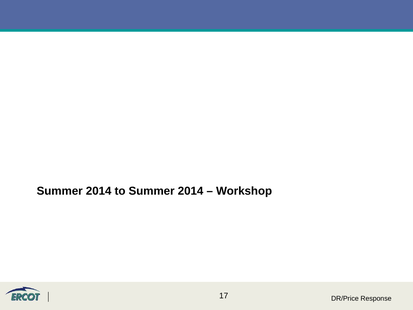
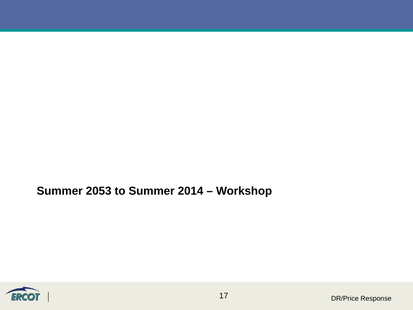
2014: 2014 -> 2053 (99, 191)
